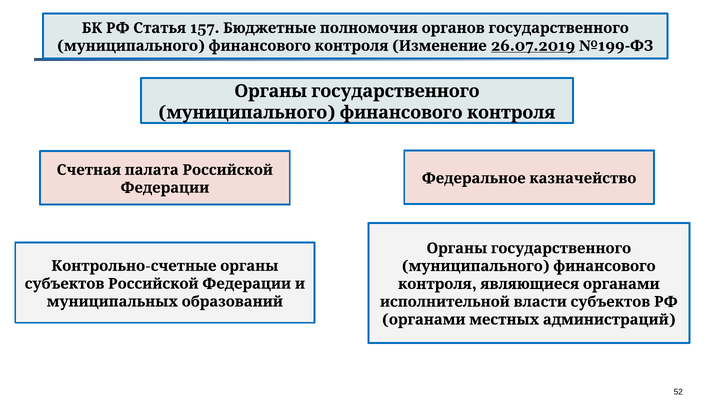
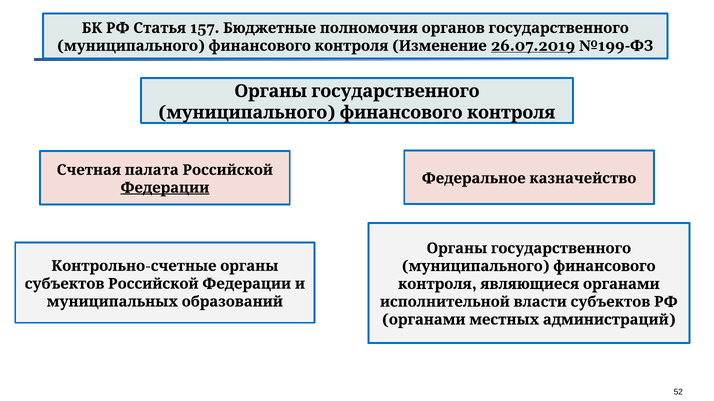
Федерации underline: none -> present (165, 188)
